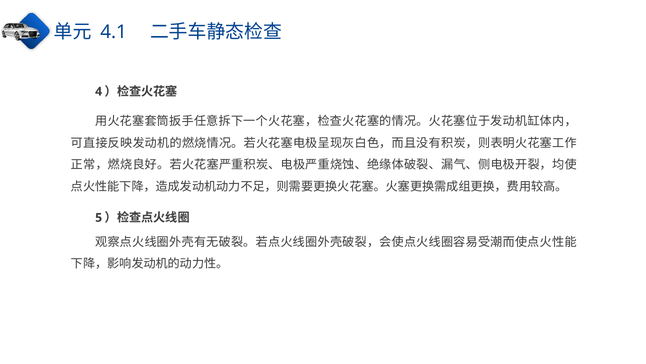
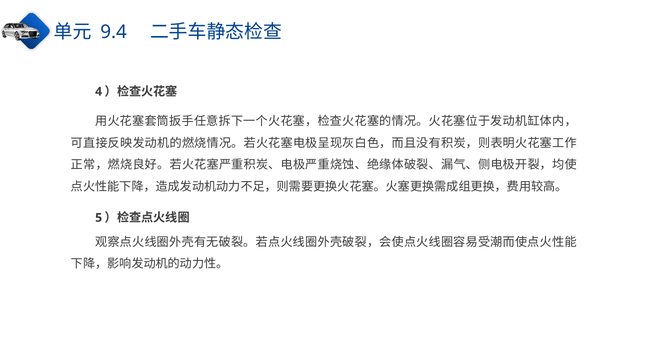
4.1: 4.1 -> 9.4 (114, 32)
